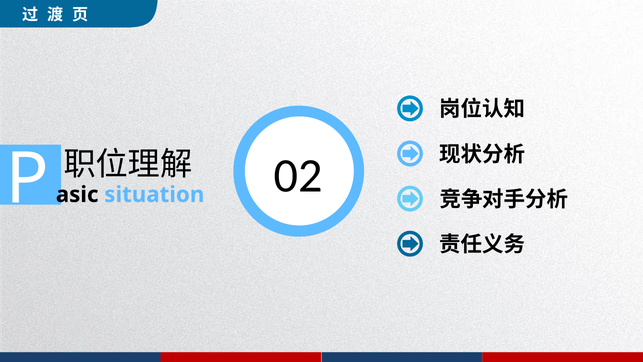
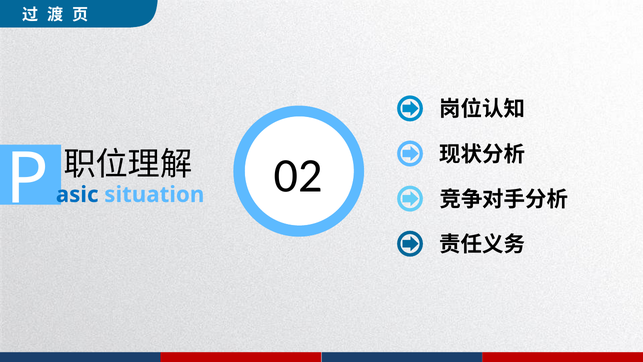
asic colour: black -> blue (77, 194)
